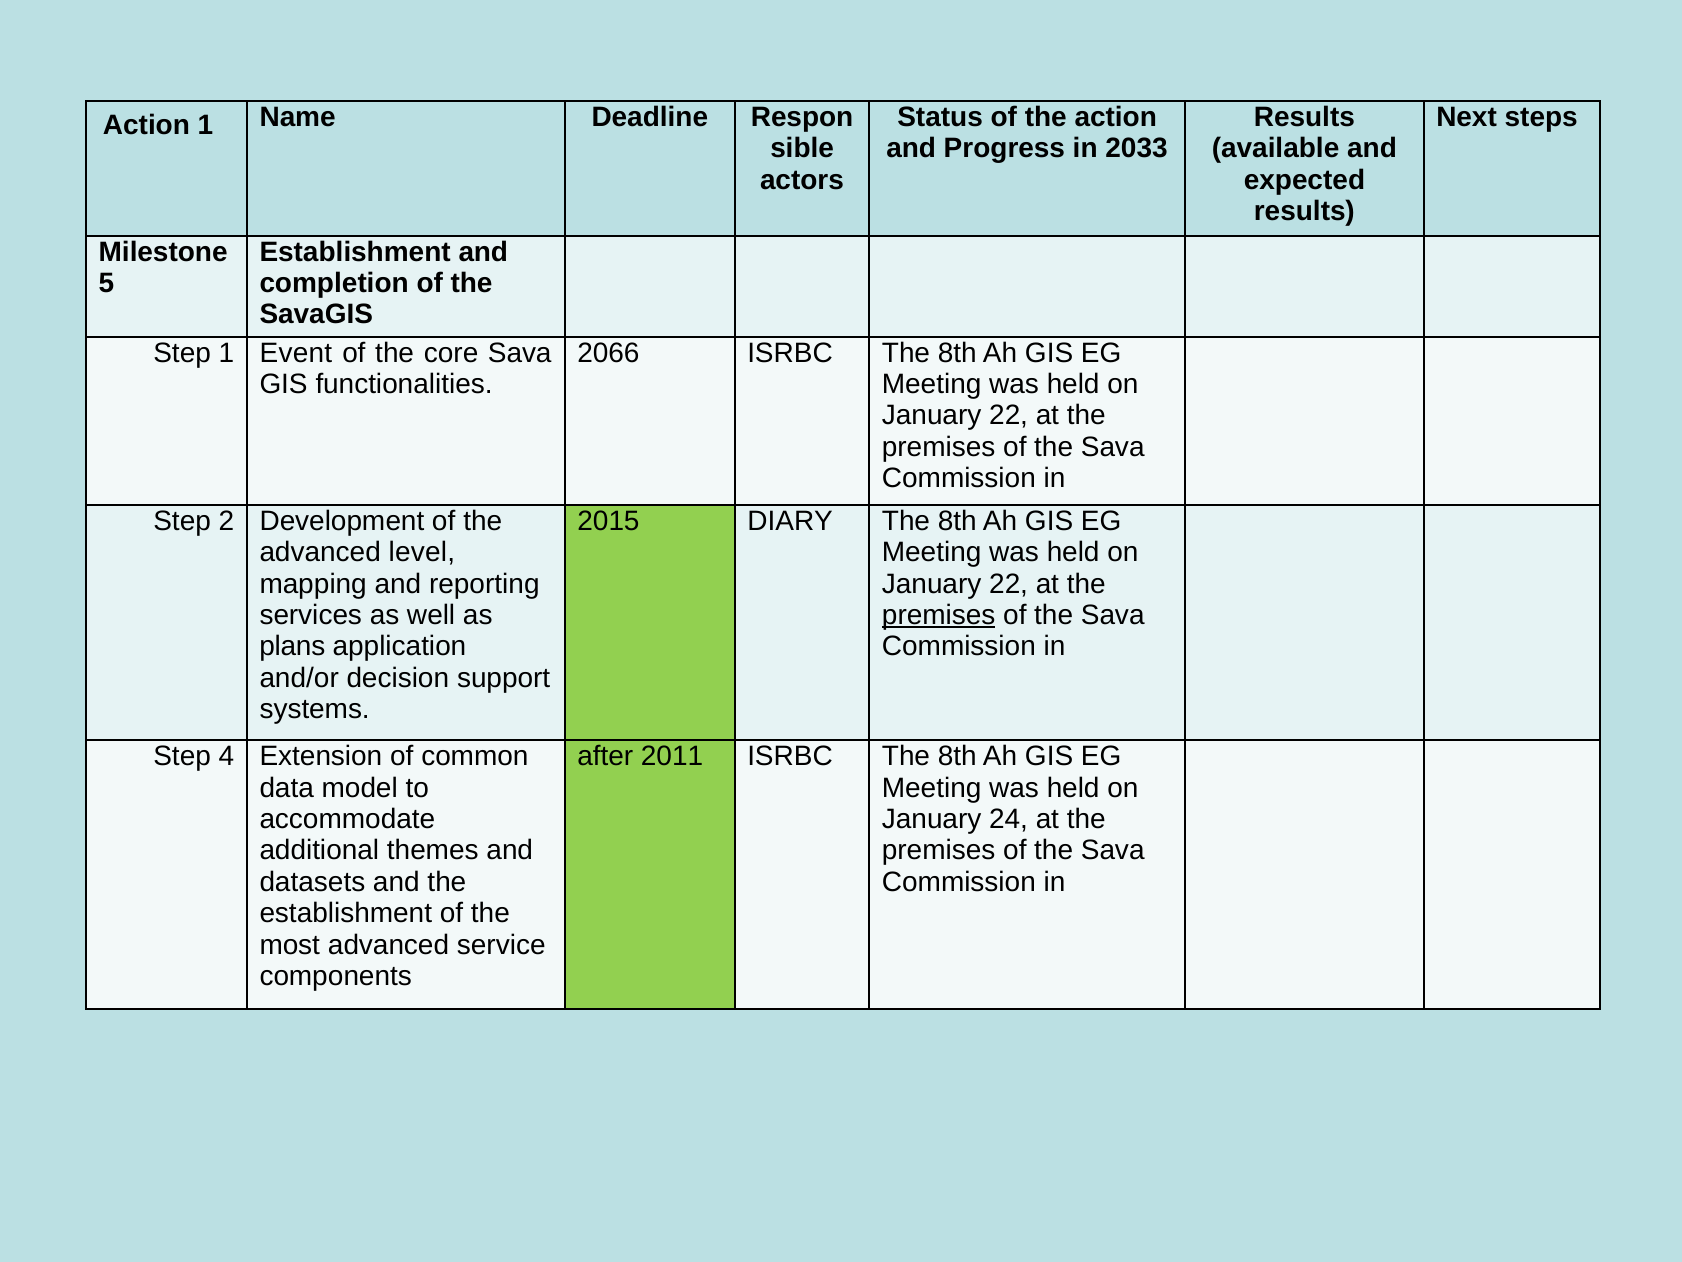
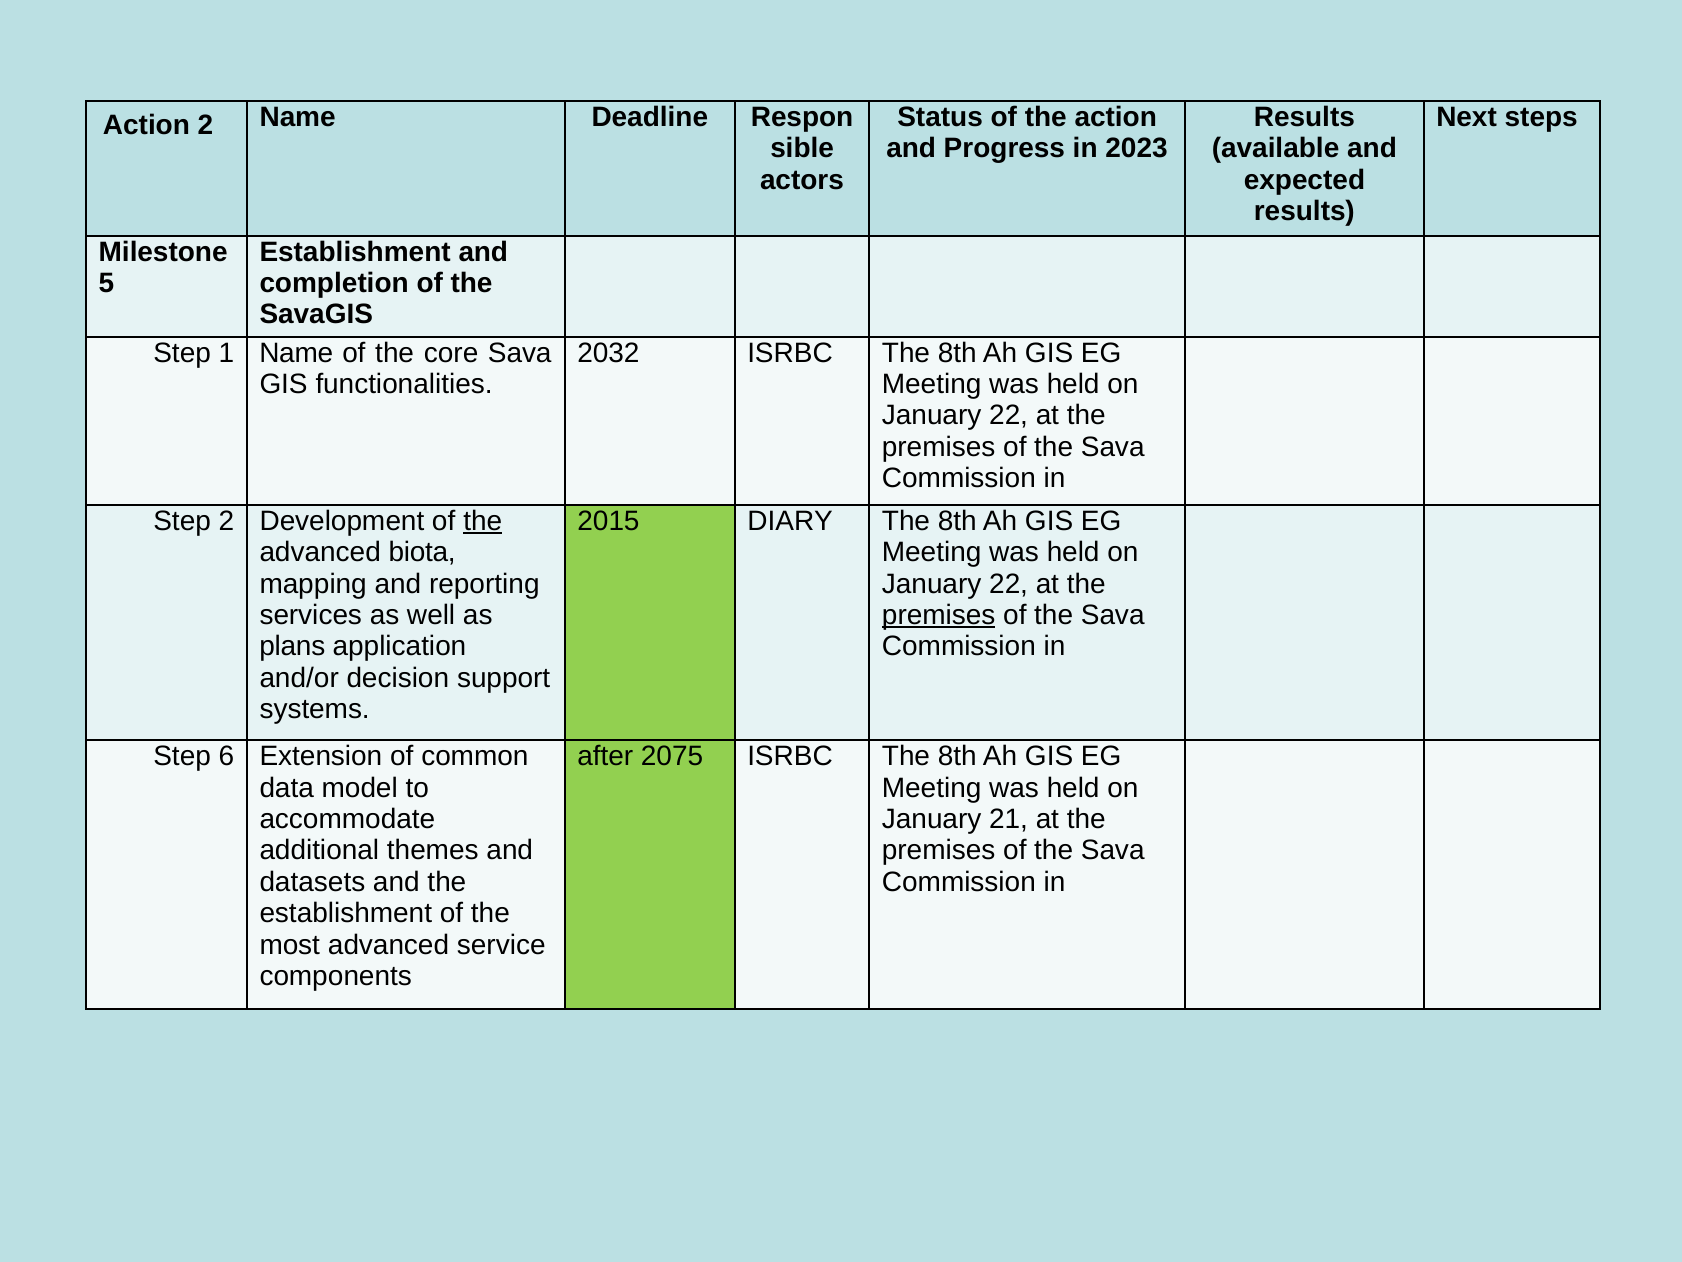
Action 1: 1 -> 2 (205, 126)
2033: 2033 -> 2023 (1137, 149)
1 Event: Event -> Name (296, 353)
2066: 2066 -> 2032 (608, 353)
the underline: none -> present (483, 521)
level: level -> biota (422, 552)
4: 4 -> 6 (226, 756)
2011: 2011 -> 2075 (672, 756)
24: 24 -> 21 (1009, 819)
